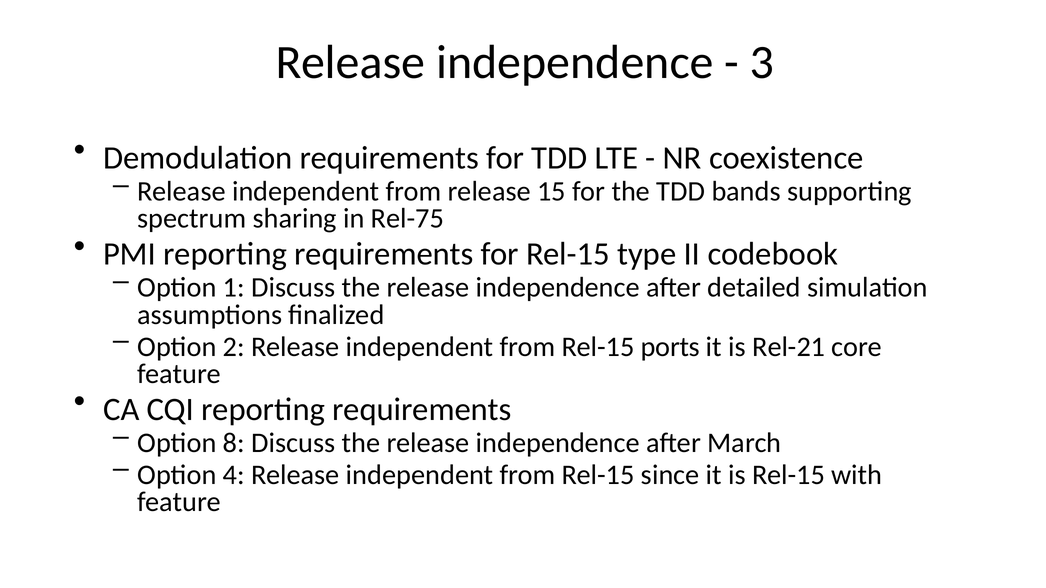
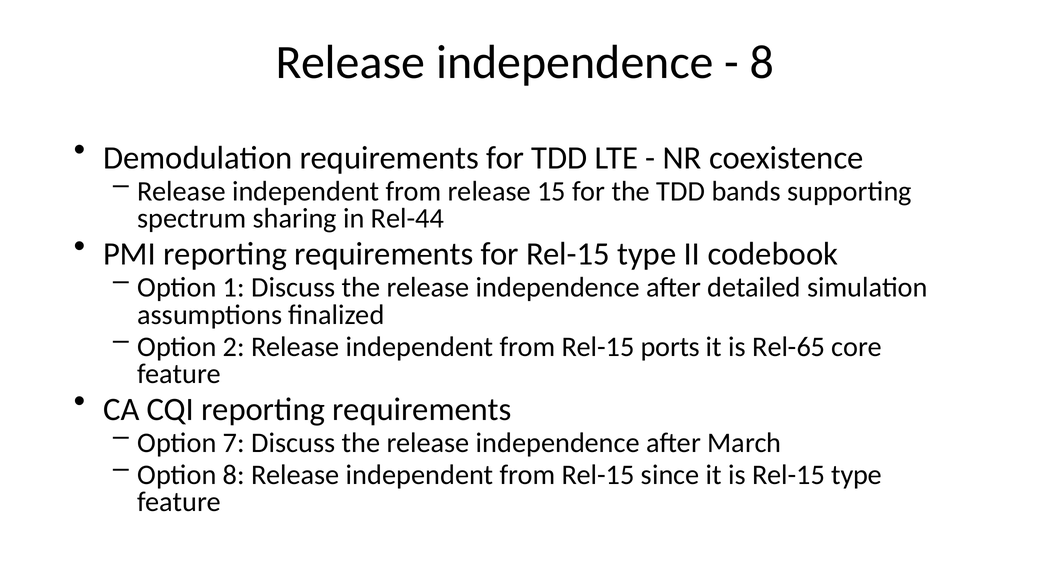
3: 3 -> 8 (762, 62)
Rel-75: Rel-75 -> Rel-44 (407, 219)
Rel-21: Rel-21 -> Rel-65 (789, 347)
8: 8 -> 7 (234, 443)
Option 4: 4 -> 8 (234, 475)
is Rel-15 with: with -> type (857, 475)
